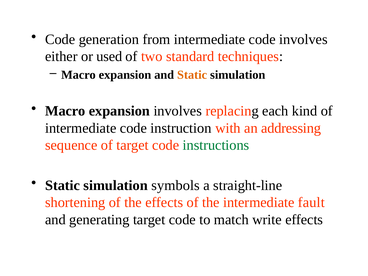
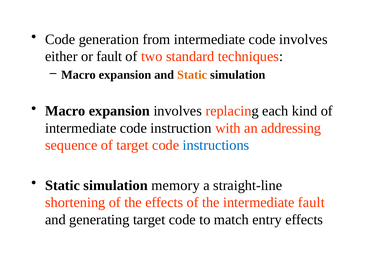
or used: used -> fault (109, 56)
instructions colour: green -> blue (216, 145)
symbols: symbols -> memory (176, 185)
write: write -> entry (267, 220)
